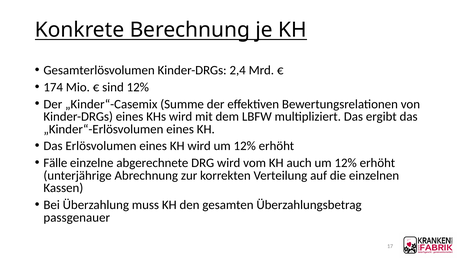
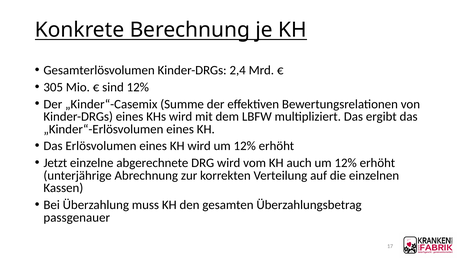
174: 174 -> 305 (53, 87)
Fälle: Fälle -> Jetzt (55, 163)
